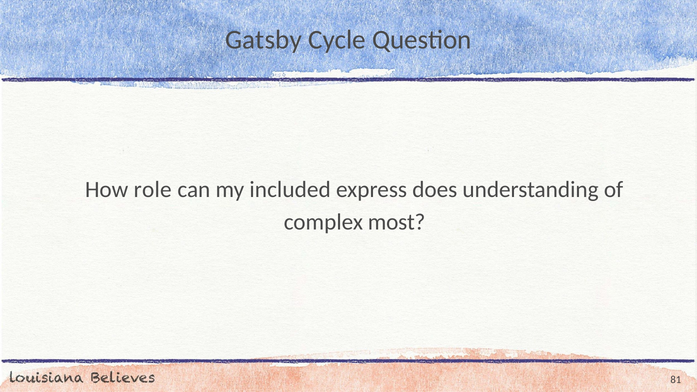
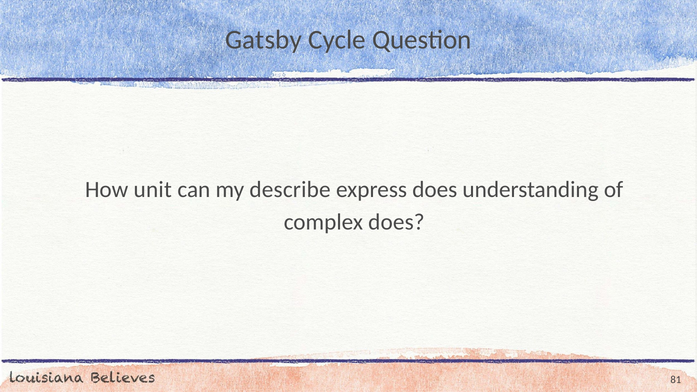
role: role -> unit (153, 190)
included: included -> describe (290, 190)
complex most: most -> does (396, 222)
